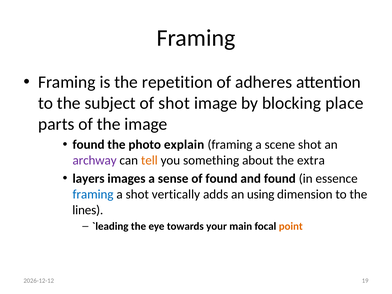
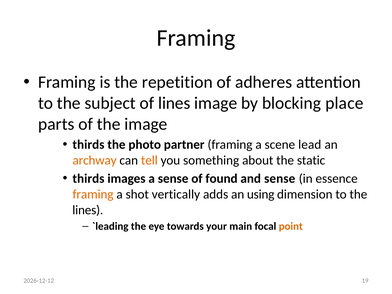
of shot: shot -> lines (174, 103)
found: found -> thirds (88, 145)
explain: explain -> partner (184, 145)
scene shot: shot -> lead (310, 145)
archway colour: purple -> orange (95, 160)
extra: extra -> static (311, 160)
layers: layers -> thirds (88, 179)
and found: found -> sense (280, 179)
framing colour: blue -> orange (93, 194)
